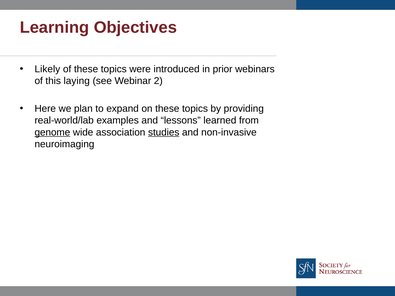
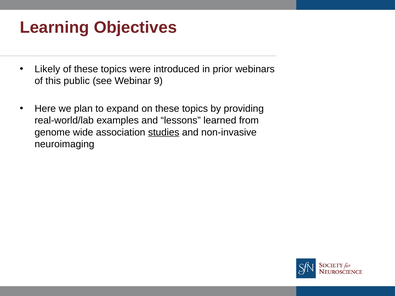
laying: laying -> public (77, 81)
2: 2 -> 9 (158, 81)
genome underline: present -> none (52, 132)
